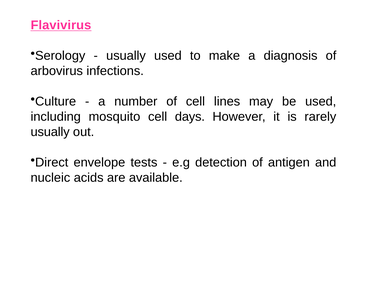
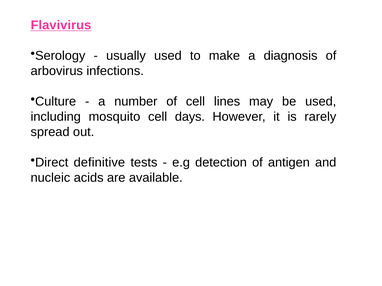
usually: usually -> spread (50, 132)
envelope: envelope -> definitive (99, 163)
